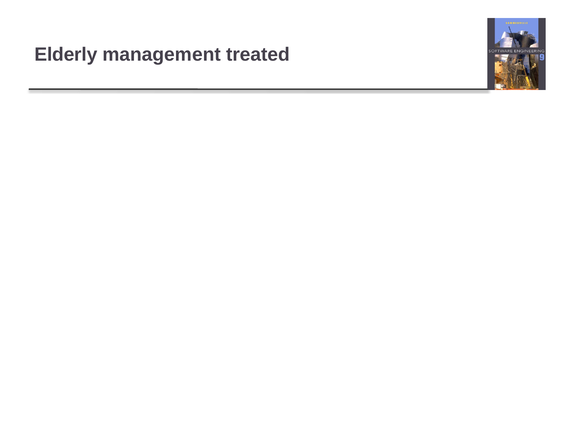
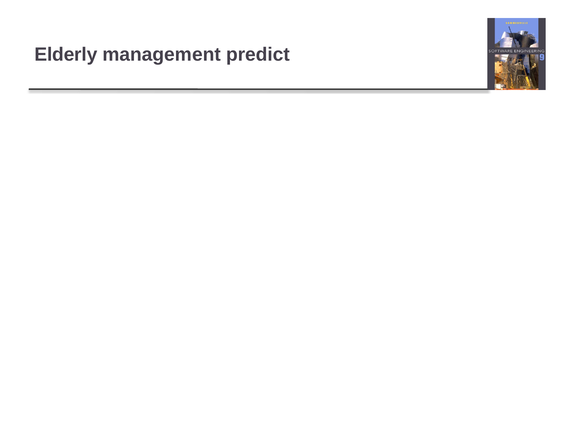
management treated: treated -> predict (258, 55)
